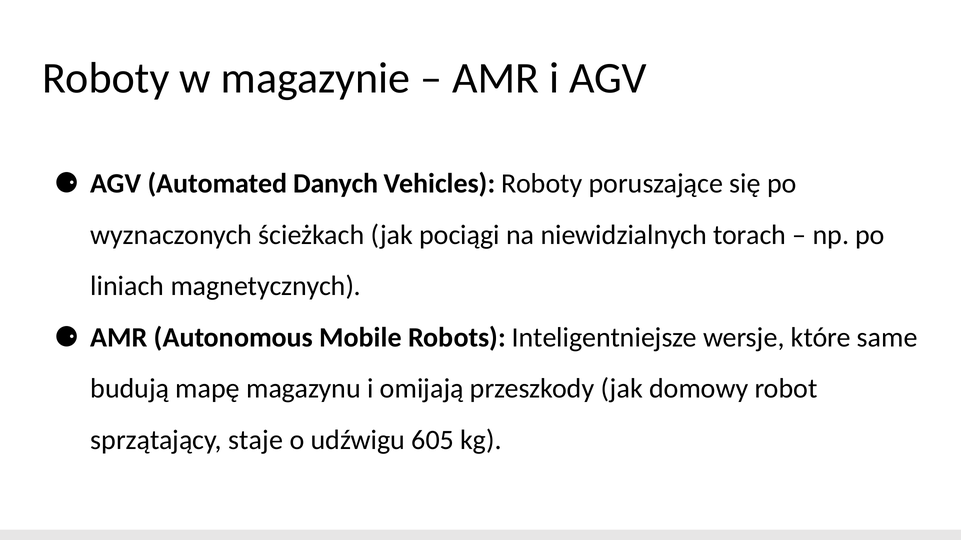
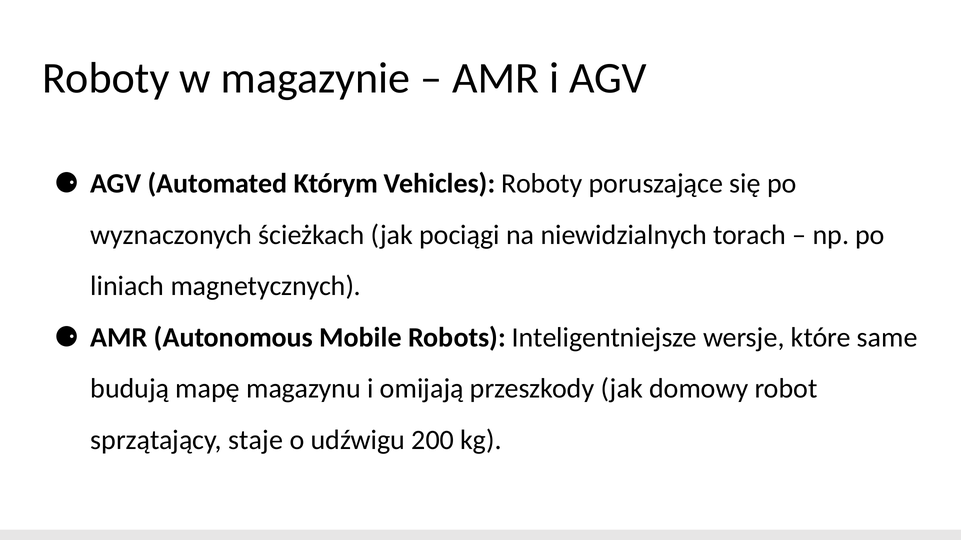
Danych: Danych -> Którym (336, 184)
605: 605 -> 200 (433, 440)
